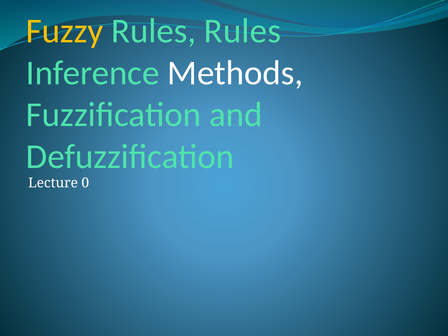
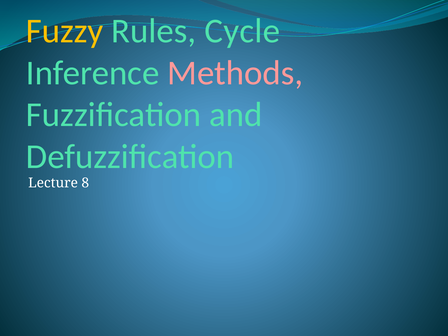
Rules Rules: Rules -> Cycle (242, 31)
Methods colour: white -> pink (235, 73)
0: 0 -> 8 (85, 183)
